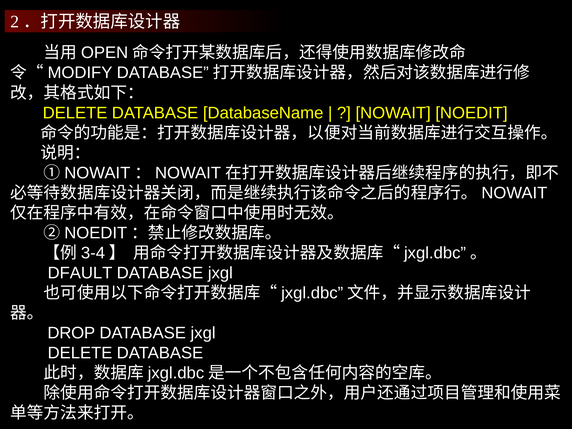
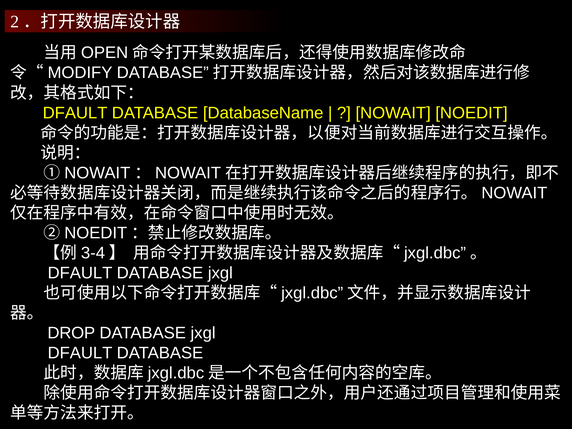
DELETE: DELETE -> DFAULT (75, 113)
DELETE: DELETE -> DFAULT (80, 353)
